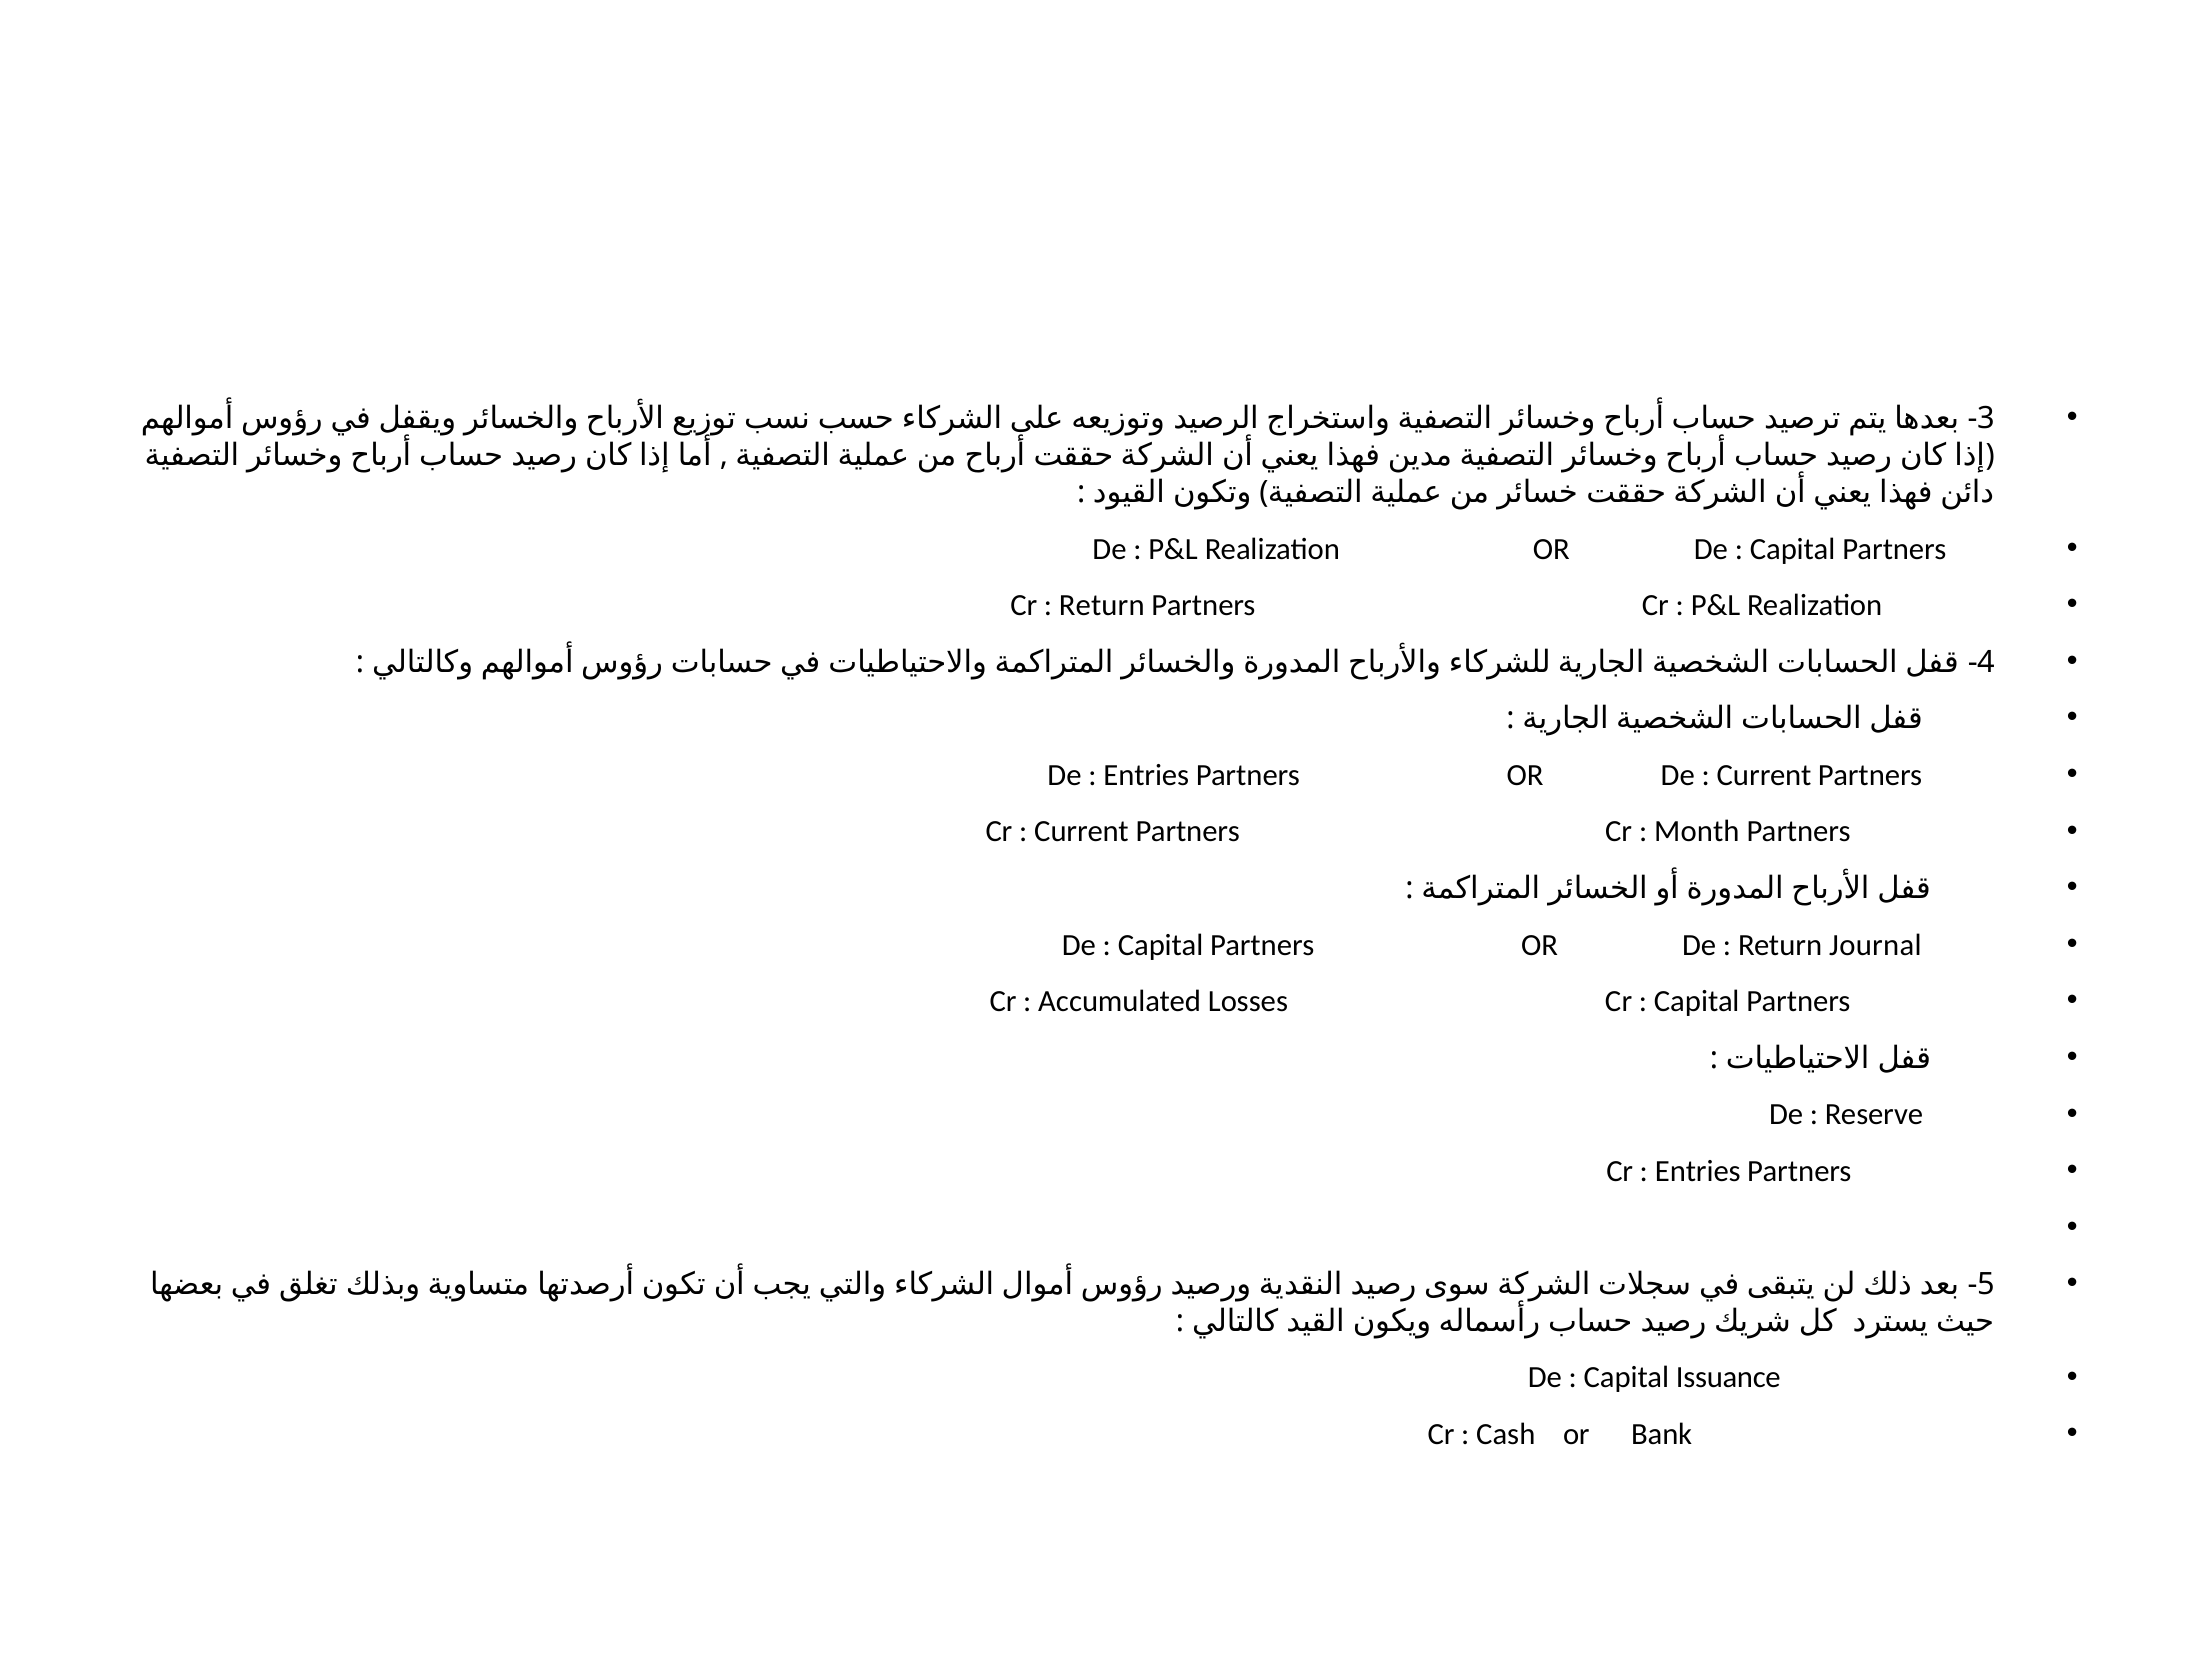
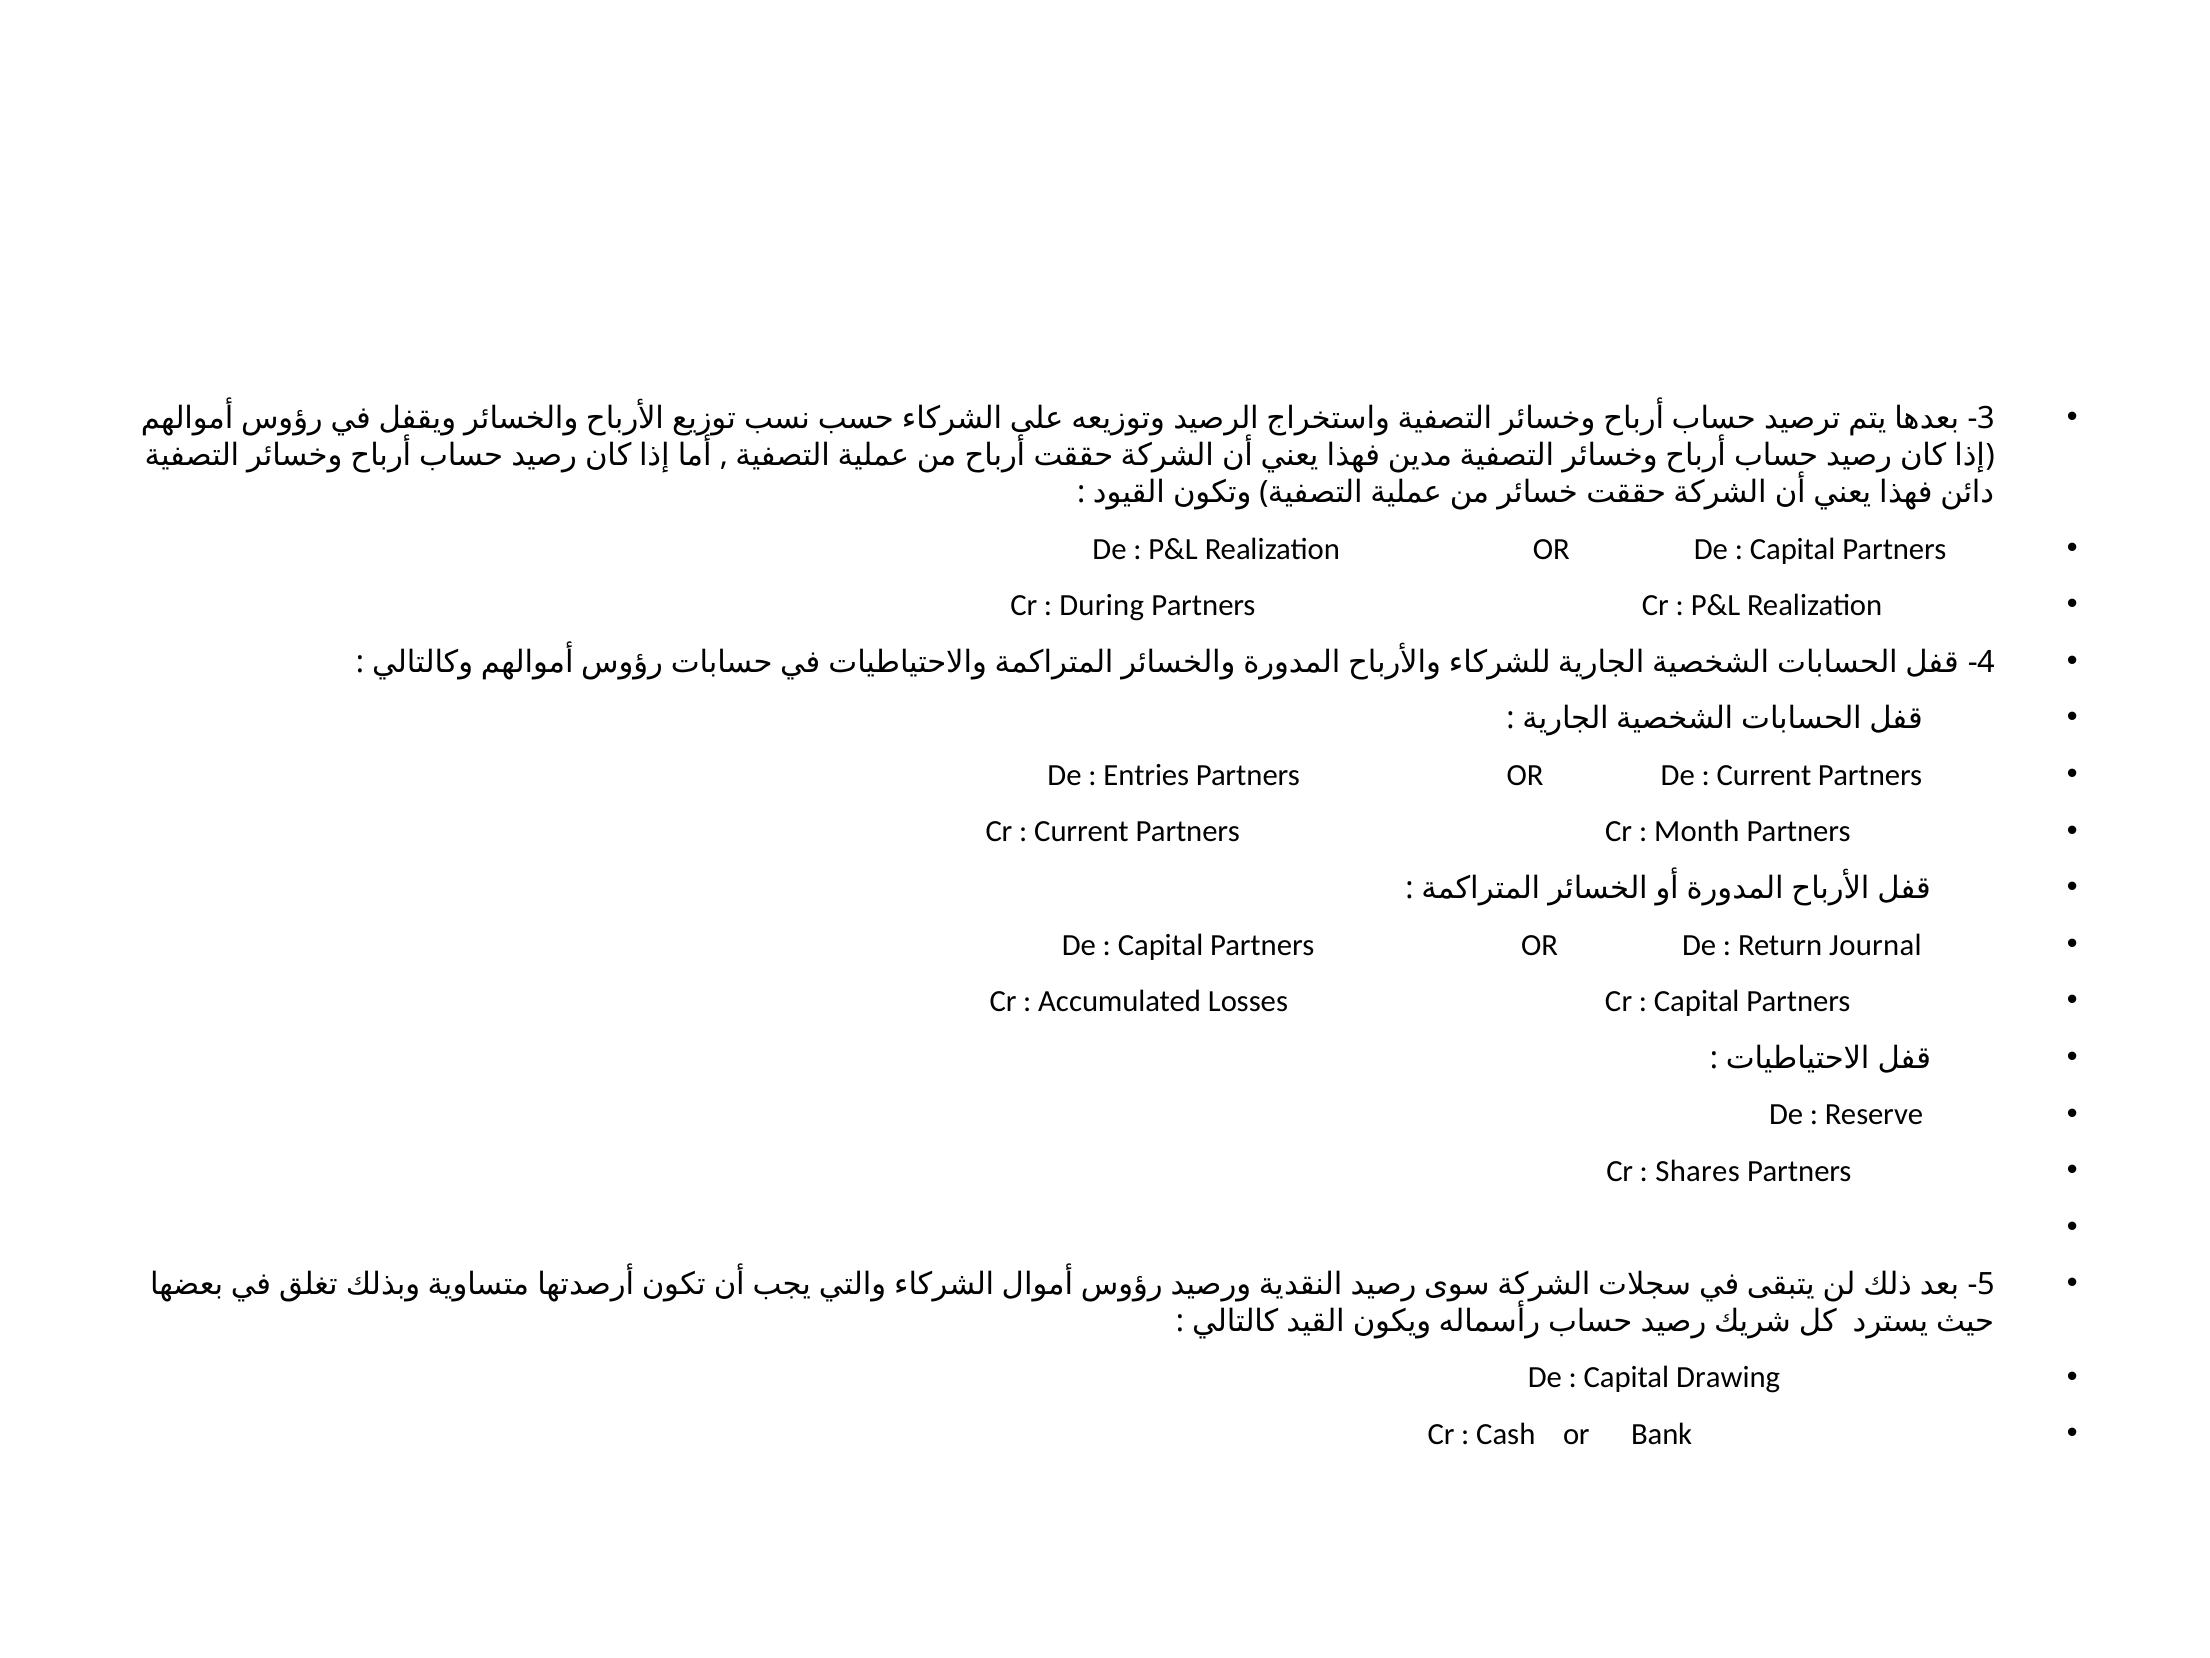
Return: Return -> During (1102, 605)
Entries: Entries -> Shares (1698, 1171)
Issuance: Issuance -> Drawing (1728, 1377)
